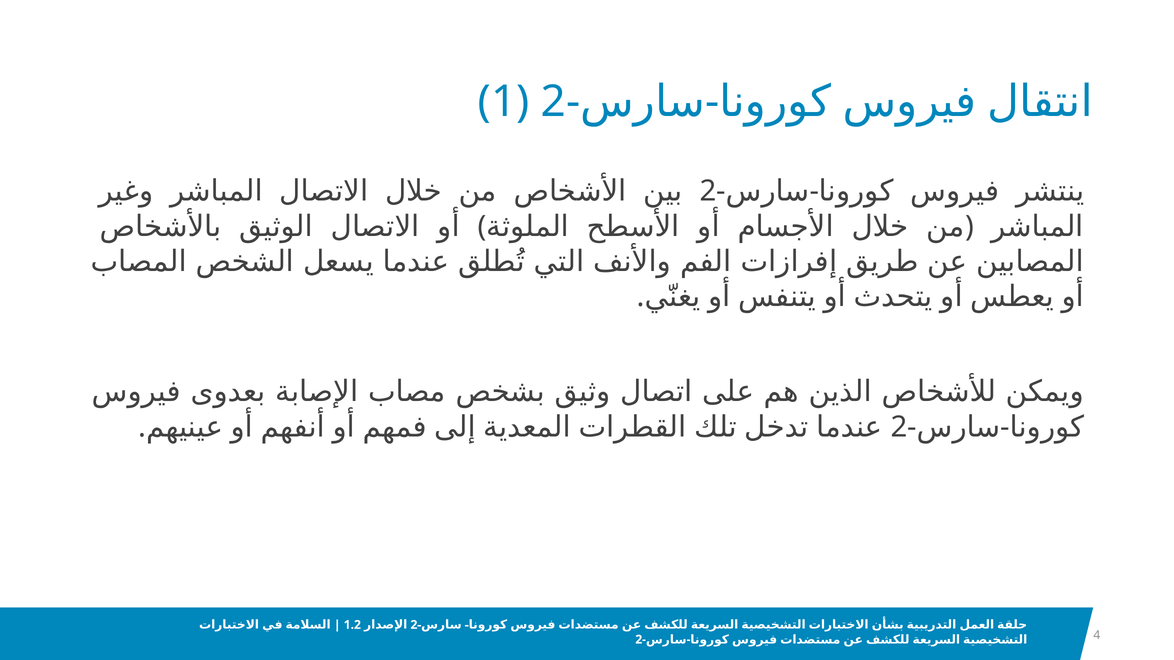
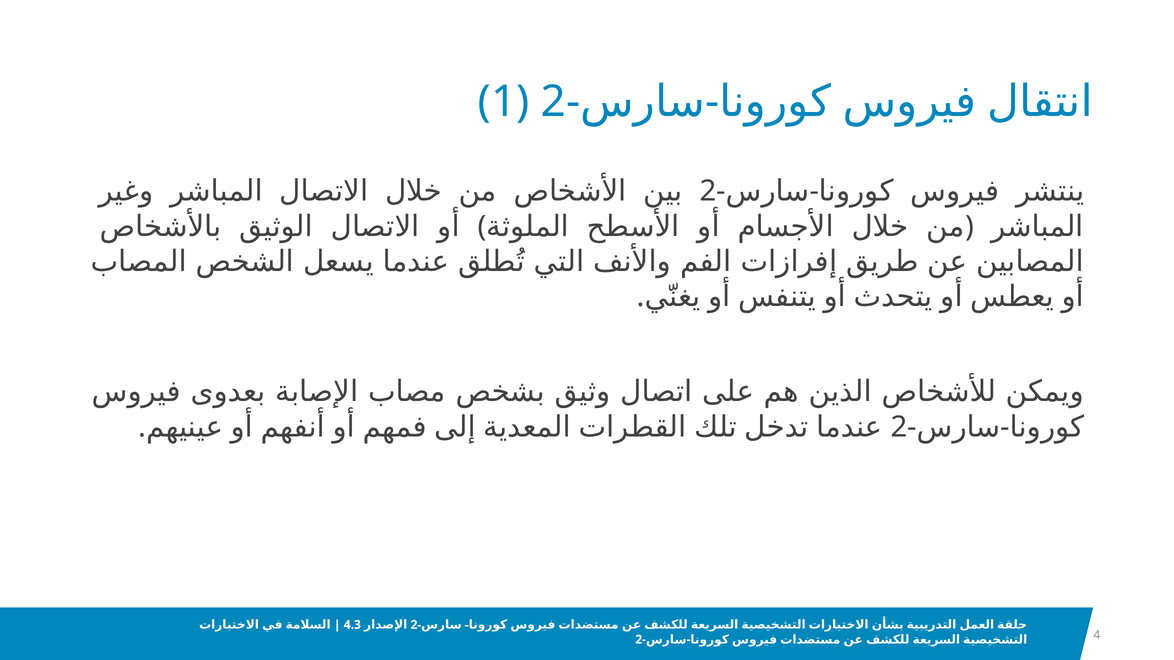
1.2: 1.2 -> 4.3 (352, 625)
